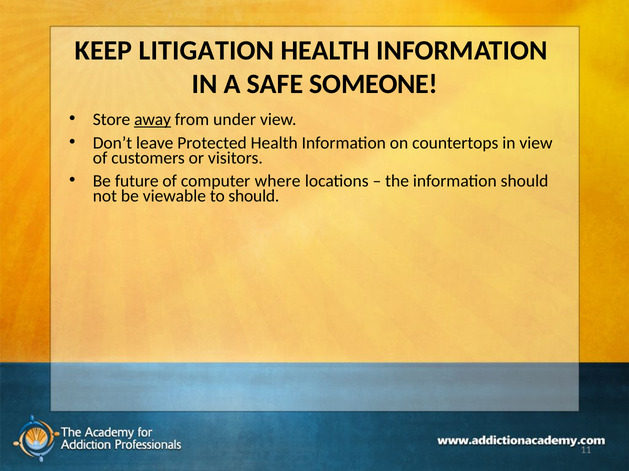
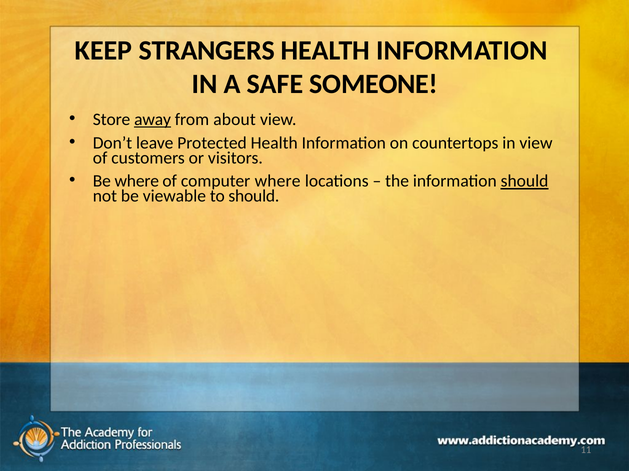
LITIGATION: LITIGATION -> STRANGERS (207, 51)
under: under -> about (235, 120)
Be future: future -> where (137, 182)
should underline: none -> present (525, 182)
